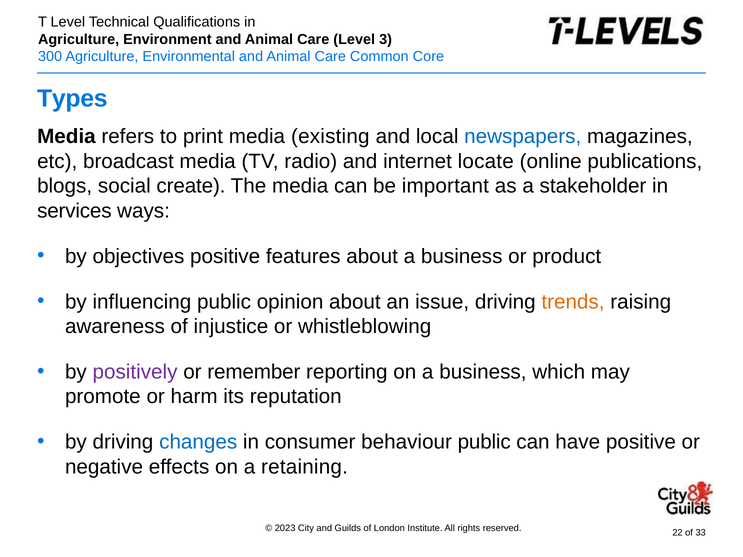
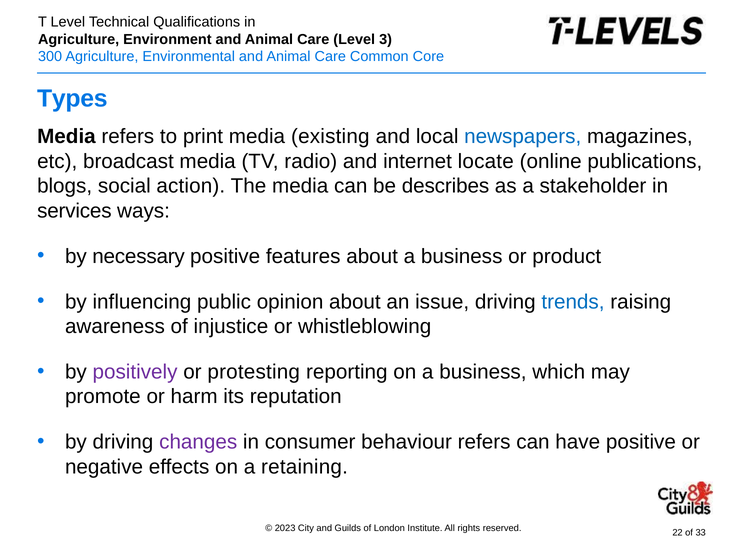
create: create -> action (191, 186)
important: important -> describes (446, 186)
objectives: objectives -> necessary (139, 256)
trends colour: orange -> blue (573, 302)
remember: remember -> protesting (254, 372)
changes colour: blue -> purple (198, 442)
behaviour public: public -> refers (484, 442)
